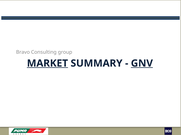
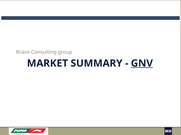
MARKET underline: present -> none (47, 64)
